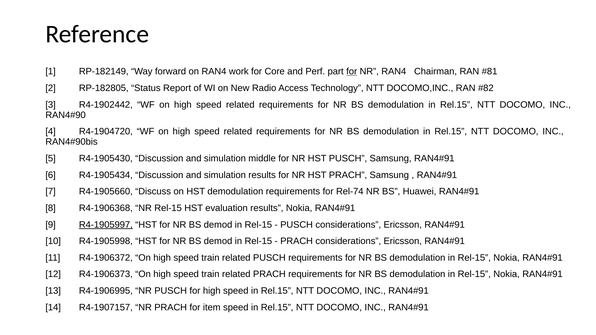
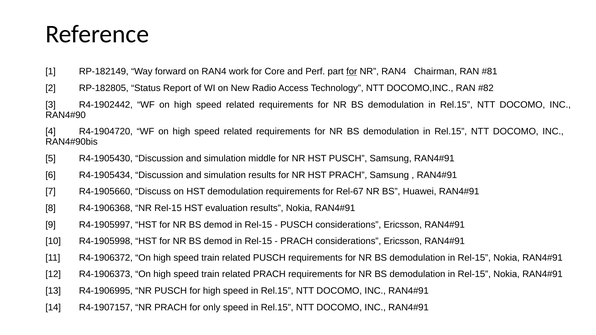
Rel-74: Rel-74 -> Rel-67 (350, 192)
R4-1905997 underline: present -> none (106, 225)
item: item -> only (212, 308)
